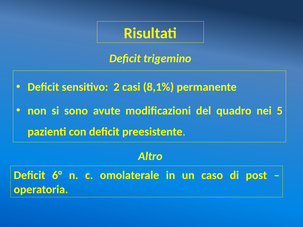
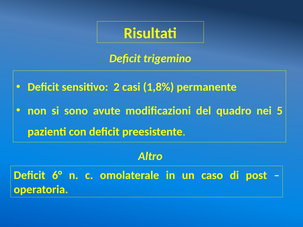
8,1%: 8,1% -> 1,8% (158, 87)
